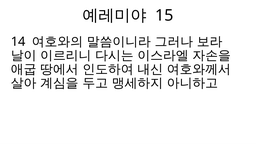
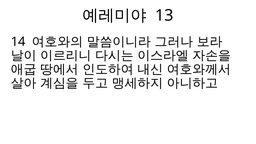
15: 15 -> 13 (164, 15)
